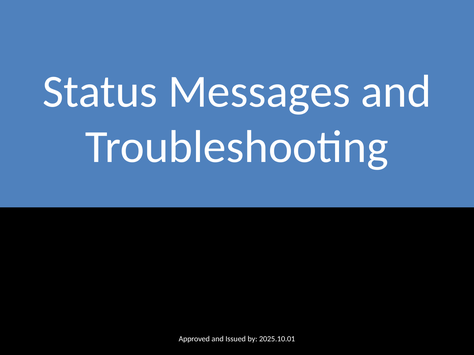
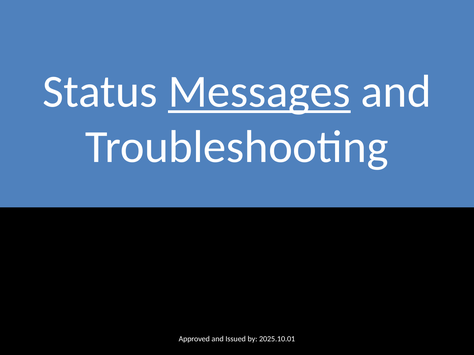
Messages underline: none -> present (259, 92)
